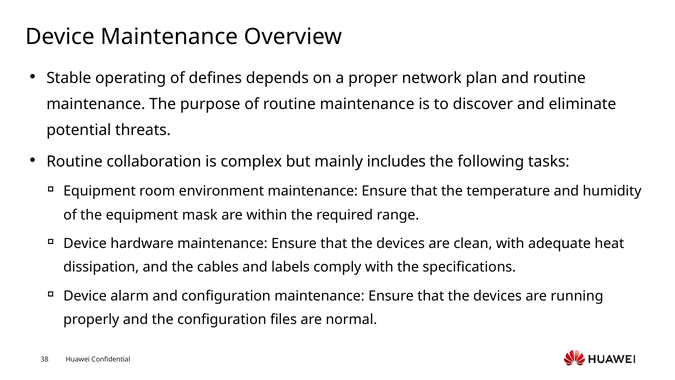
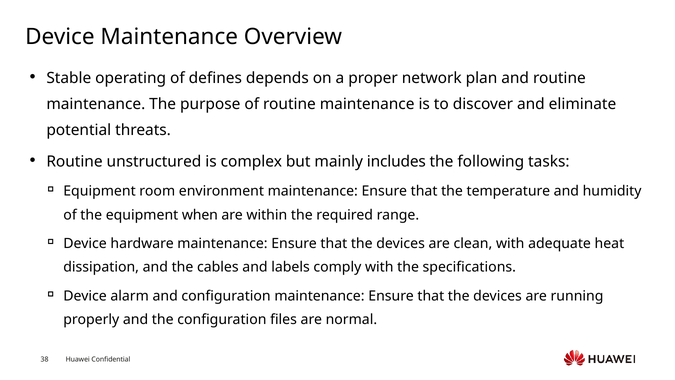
collaboration: collaboration -> unstructured (154, 162)
mask: mask -> when (200, 215)
